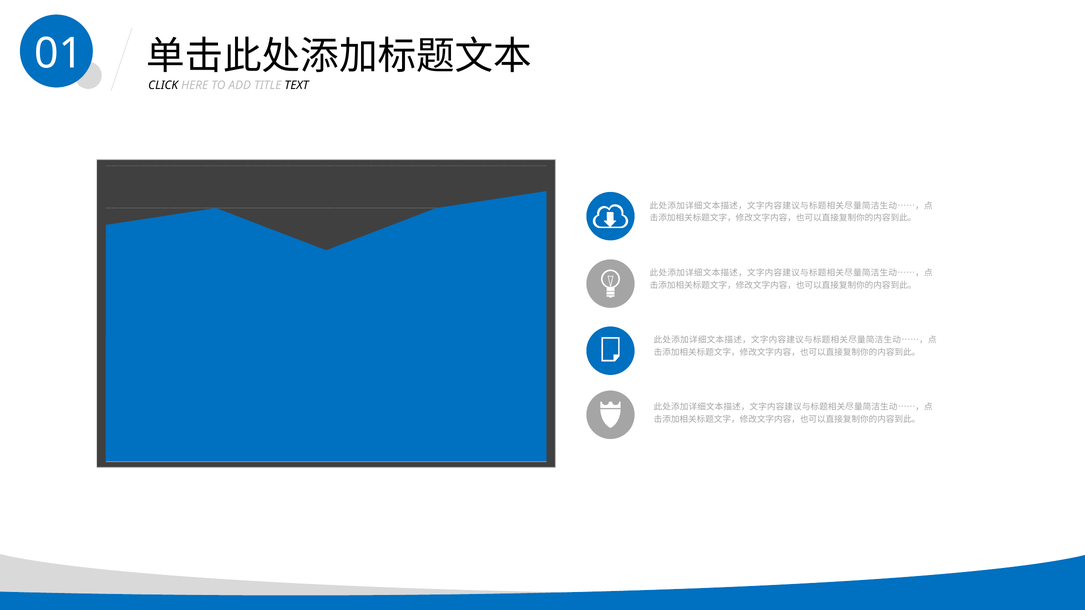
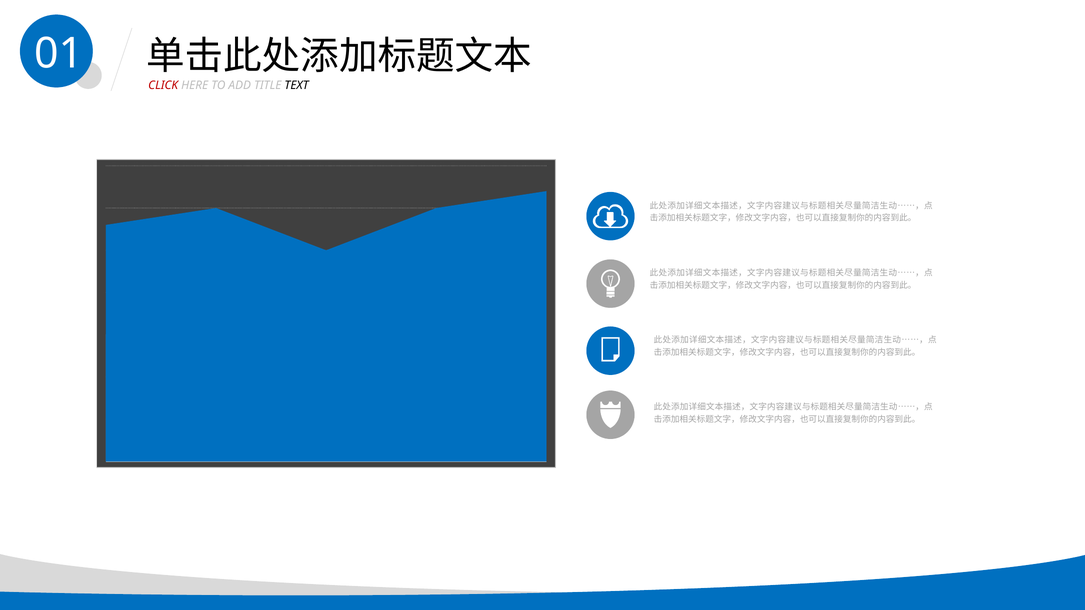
CLICK colour: black -> red (163, 86)
